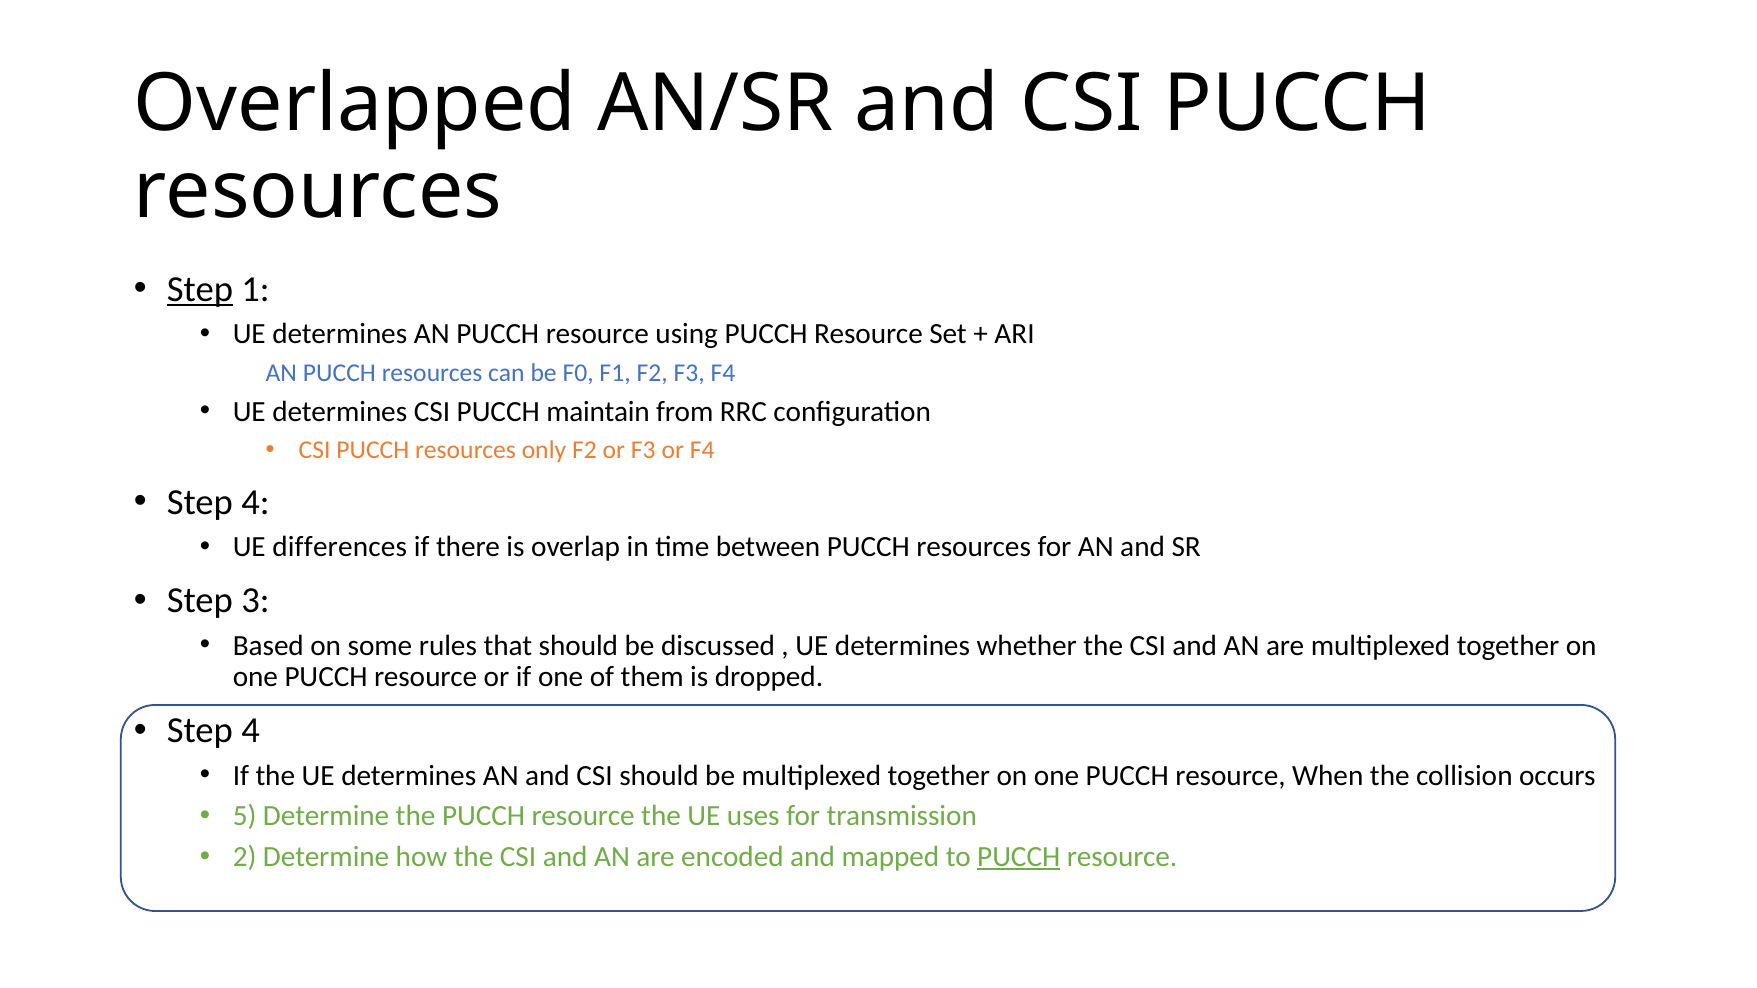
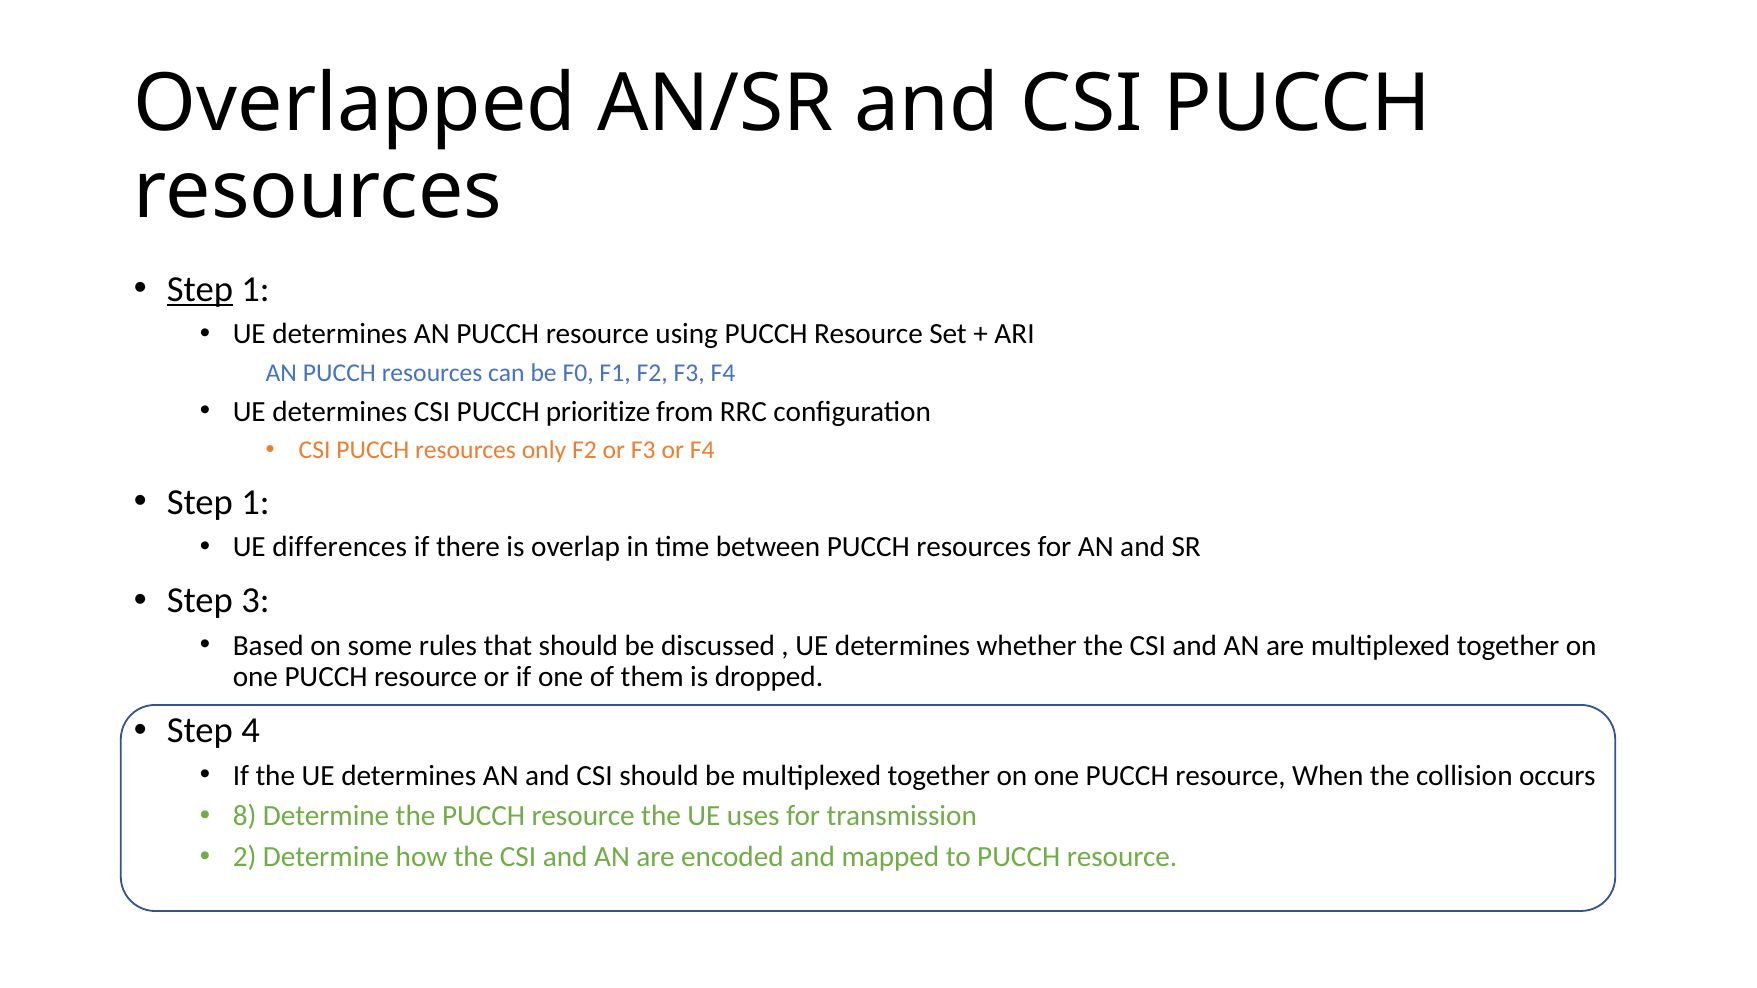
maintain: maintain -> prioritize (598, 412)
4: 4 -> 1 (255, 502)
5: 5 -> 8 (245, 816)
PUCCH underline: present -> none (1019, 857)
